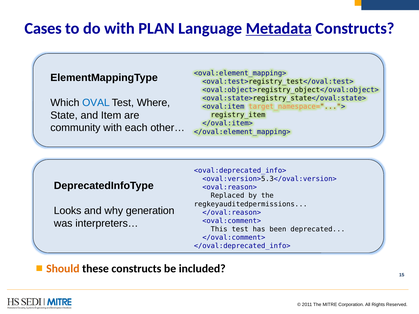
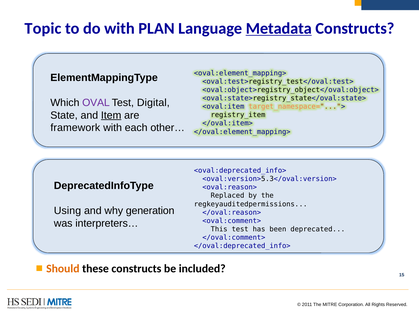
Cases: Cases -> Topic (43, 28)
OVAL colour: blue -> purple (96, 103)
Where: Where -> Digital (153, 103)
Item underline: none -> present (111, 115)
community: community -> framework (75, 128)
Looks: Looks -> Using (67, 211)
